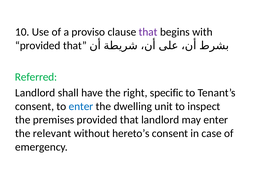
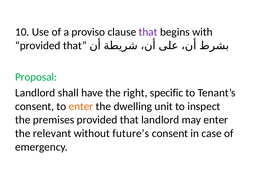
Referred: Referred -> Proposal (36, 77)
enter colour: blue -> orange (81, 106)
hereto’s: hereto’s -> future’s (131, 133)
